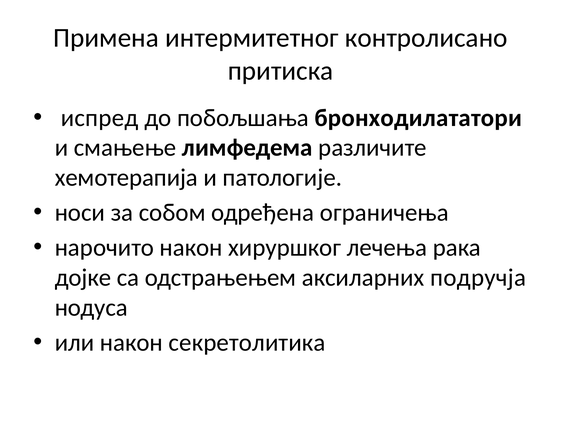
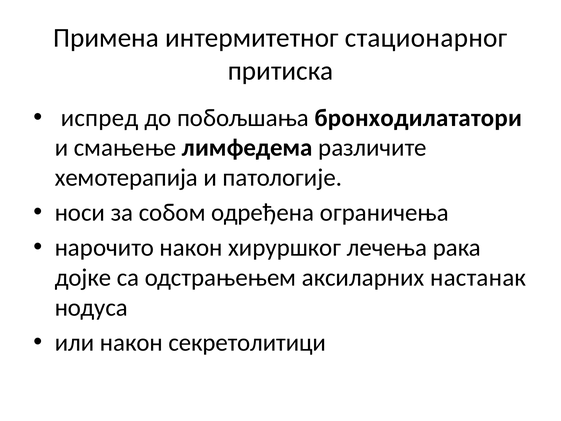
контролисано: контролисано -> стационарног (426, 38)
подручја: подручја -> настанак (478, 277)
секретолитика: секретолитика -> секретолитици (247, 342)
